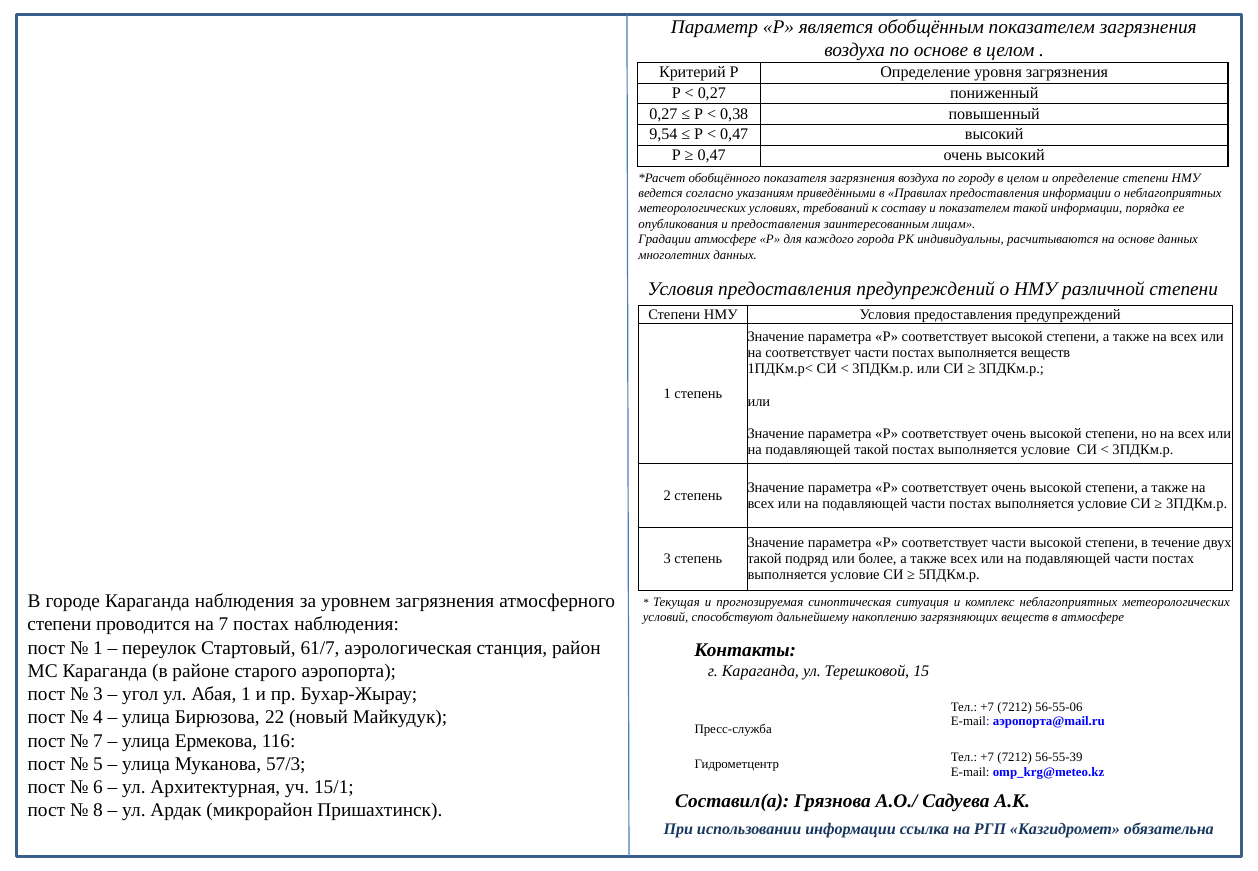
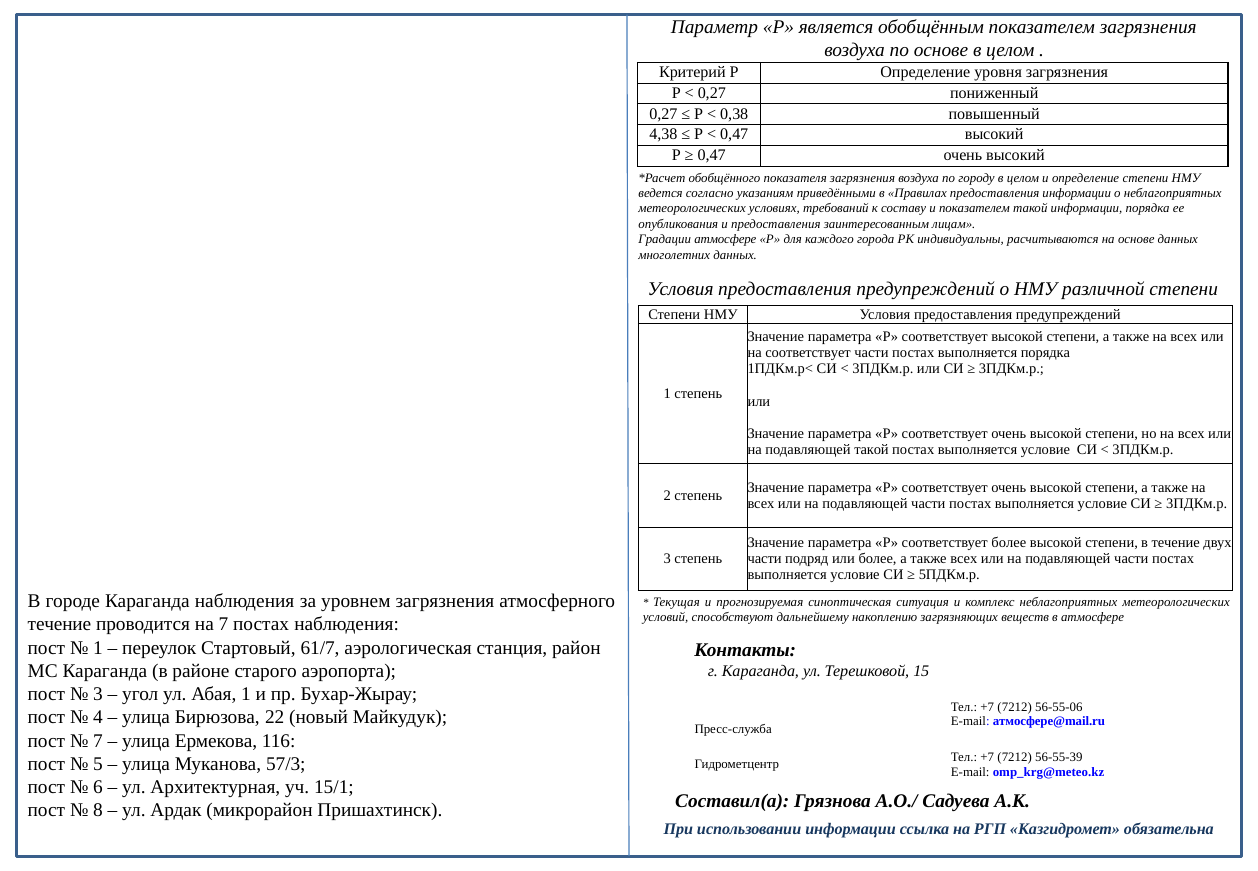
9,54: 9,54 -> 4,38 (663, 135)
выполняется веществ: веществ -> порядка (1045, 353)
Р соответствует части: части -> более (1009, 543)
такой: такой -> части (765, 559)
степени: степени -> течение (59, 624)
аэропорта@mail.ru: аэропорта@mail.ru -> атмосфере@mail.ru (1049, 722)
